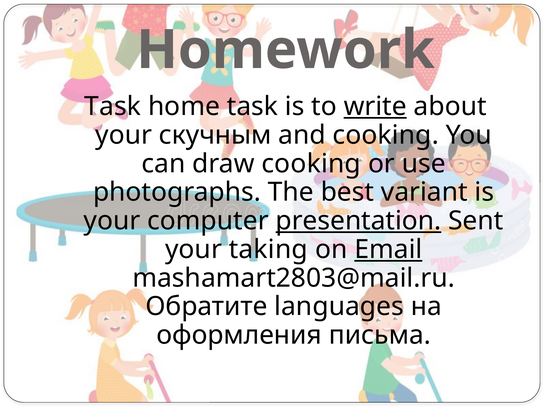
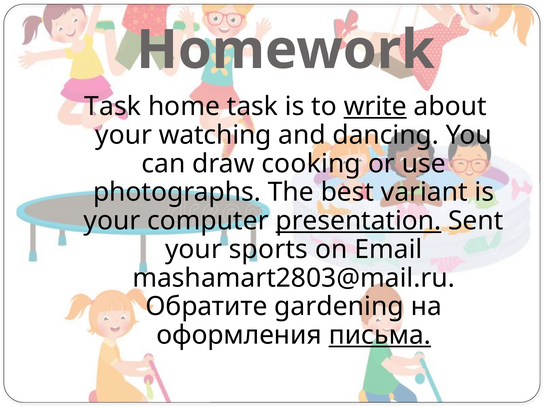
скучным: скучным -> watching (215, 135)
and cooking: cooking -> dancing (386, 135)
taking: taking -> sports (268, 249)
Email underline: present -> none (388, 249)
languages: languages -> gardening (339, 307)
письма underline: none -> present (380, 335)
